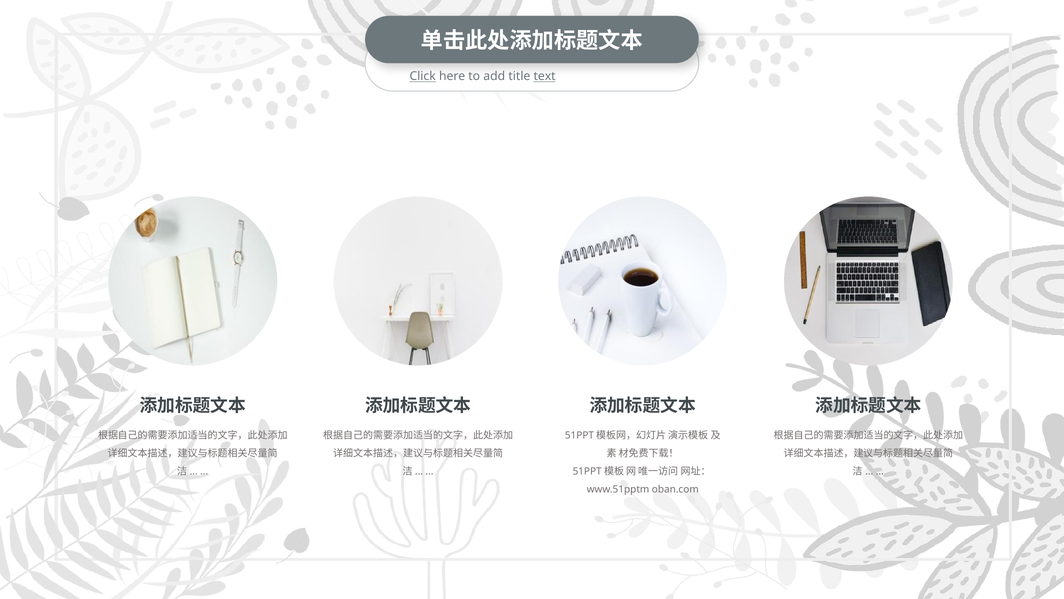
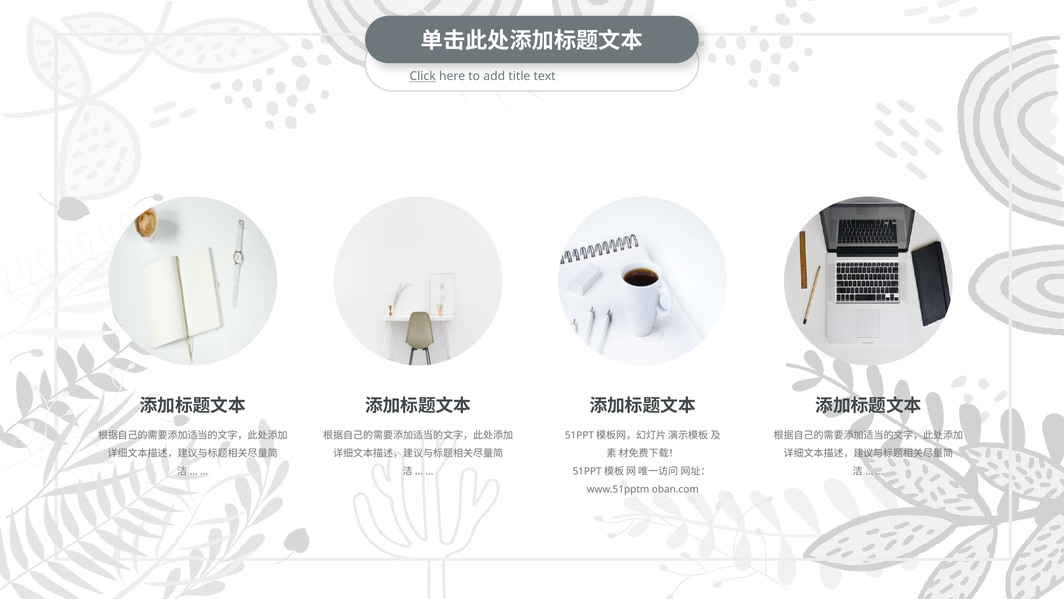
text underline: present -> none (545, 76)
